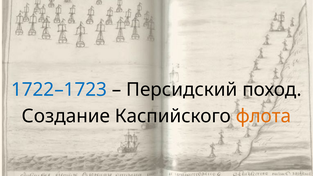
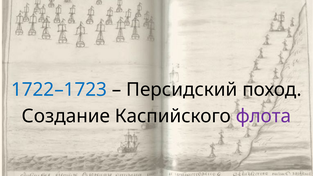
флота colour: orange -> purple (263, 116)
